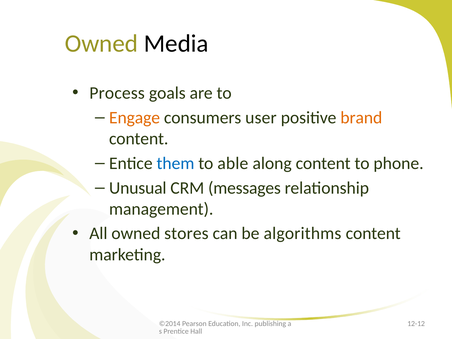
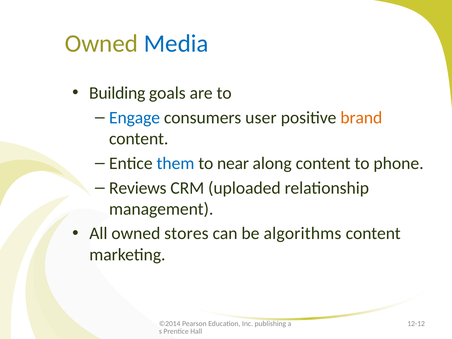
Media colour: black -> blue (176, 44)
Process: Process -> Building (117, 93)
Engage colour: orange -> blue (135, 118)
able: able -> near (233, 163)
Unusual: Unusual -> Reviews (138, 188)
messages: messages -> uploaded (244, 188)
